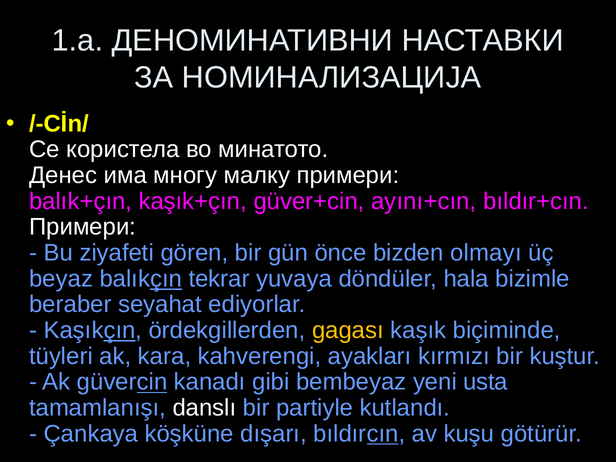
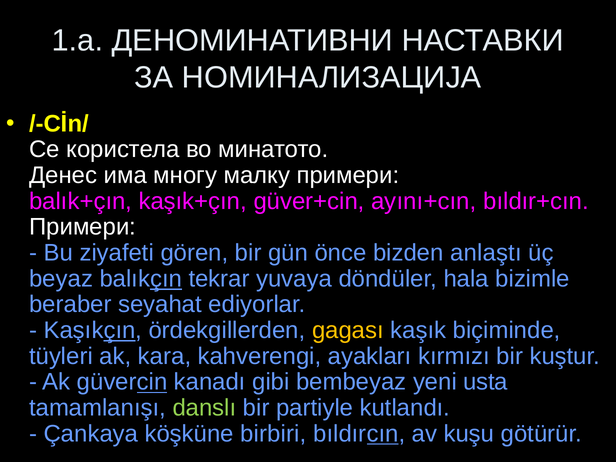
olmayı: olmayı -> anlaştı (486, 253)
danslı colour: white -> light green (204, 408)
dışarı: dışarı -> birbiri (273, 434)
